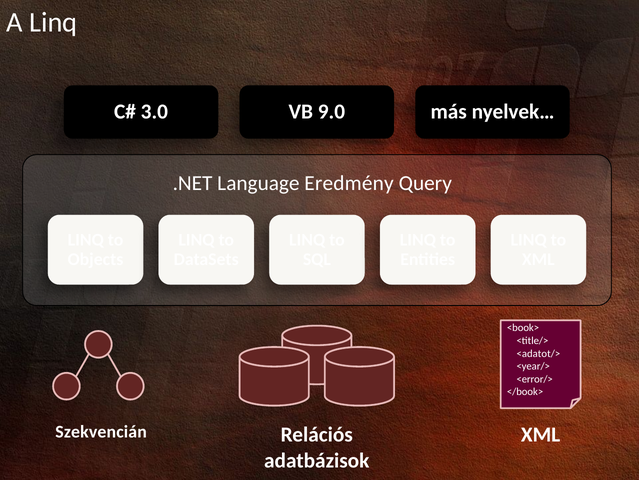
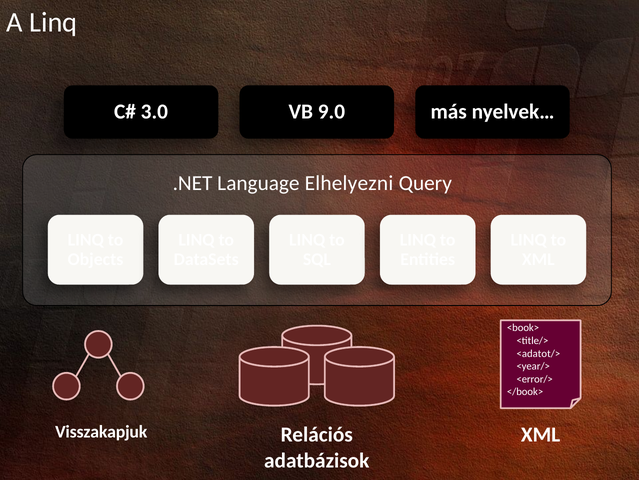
Eredmény: Eredmény -> Elhelyezni (349, 183)
Szekvencián: Szekvencián -> Visszakapjuk (101, 431)
